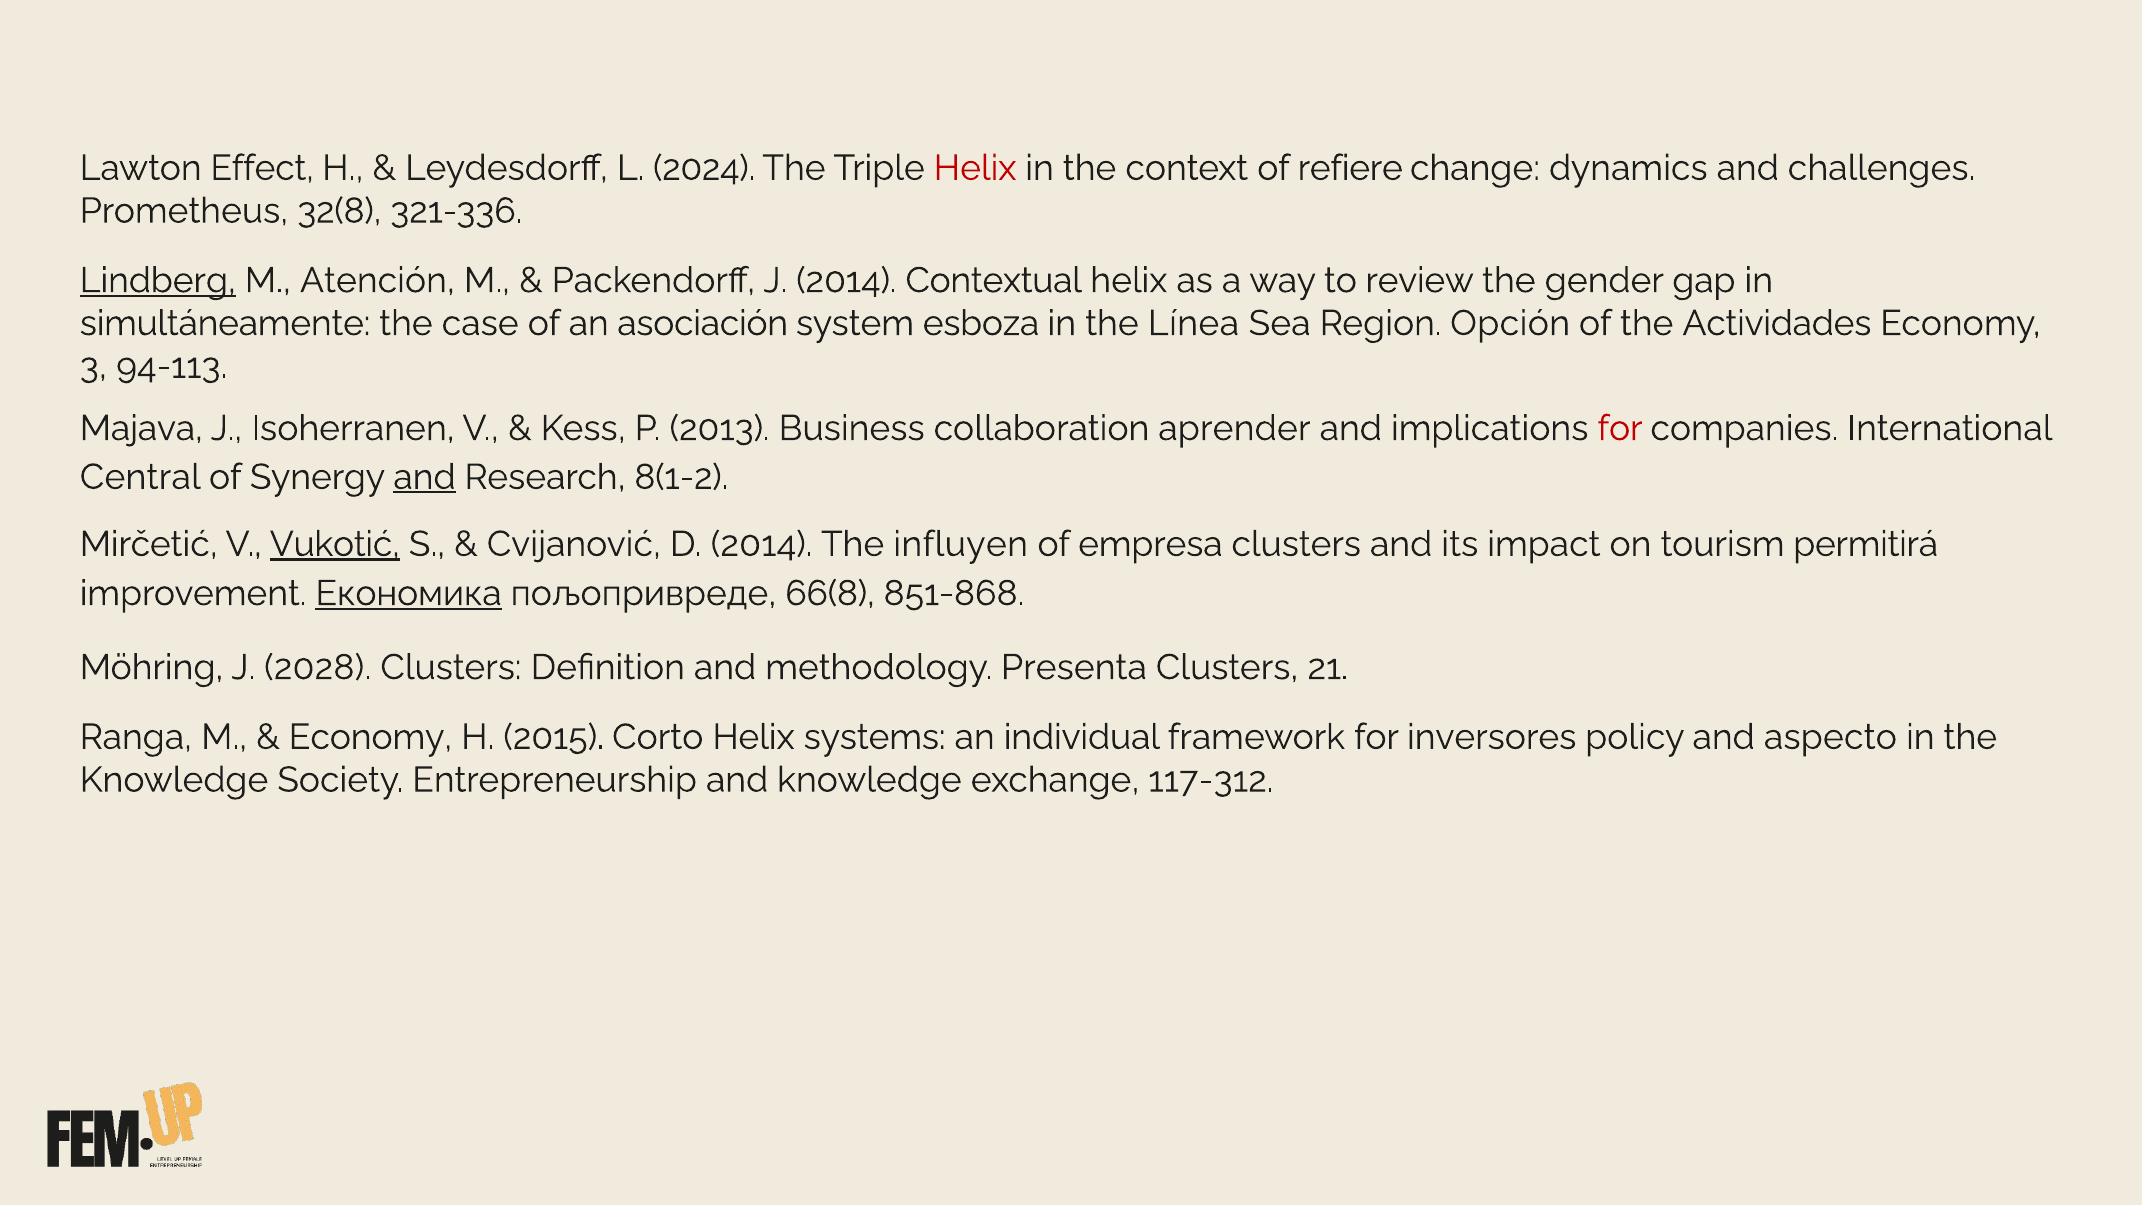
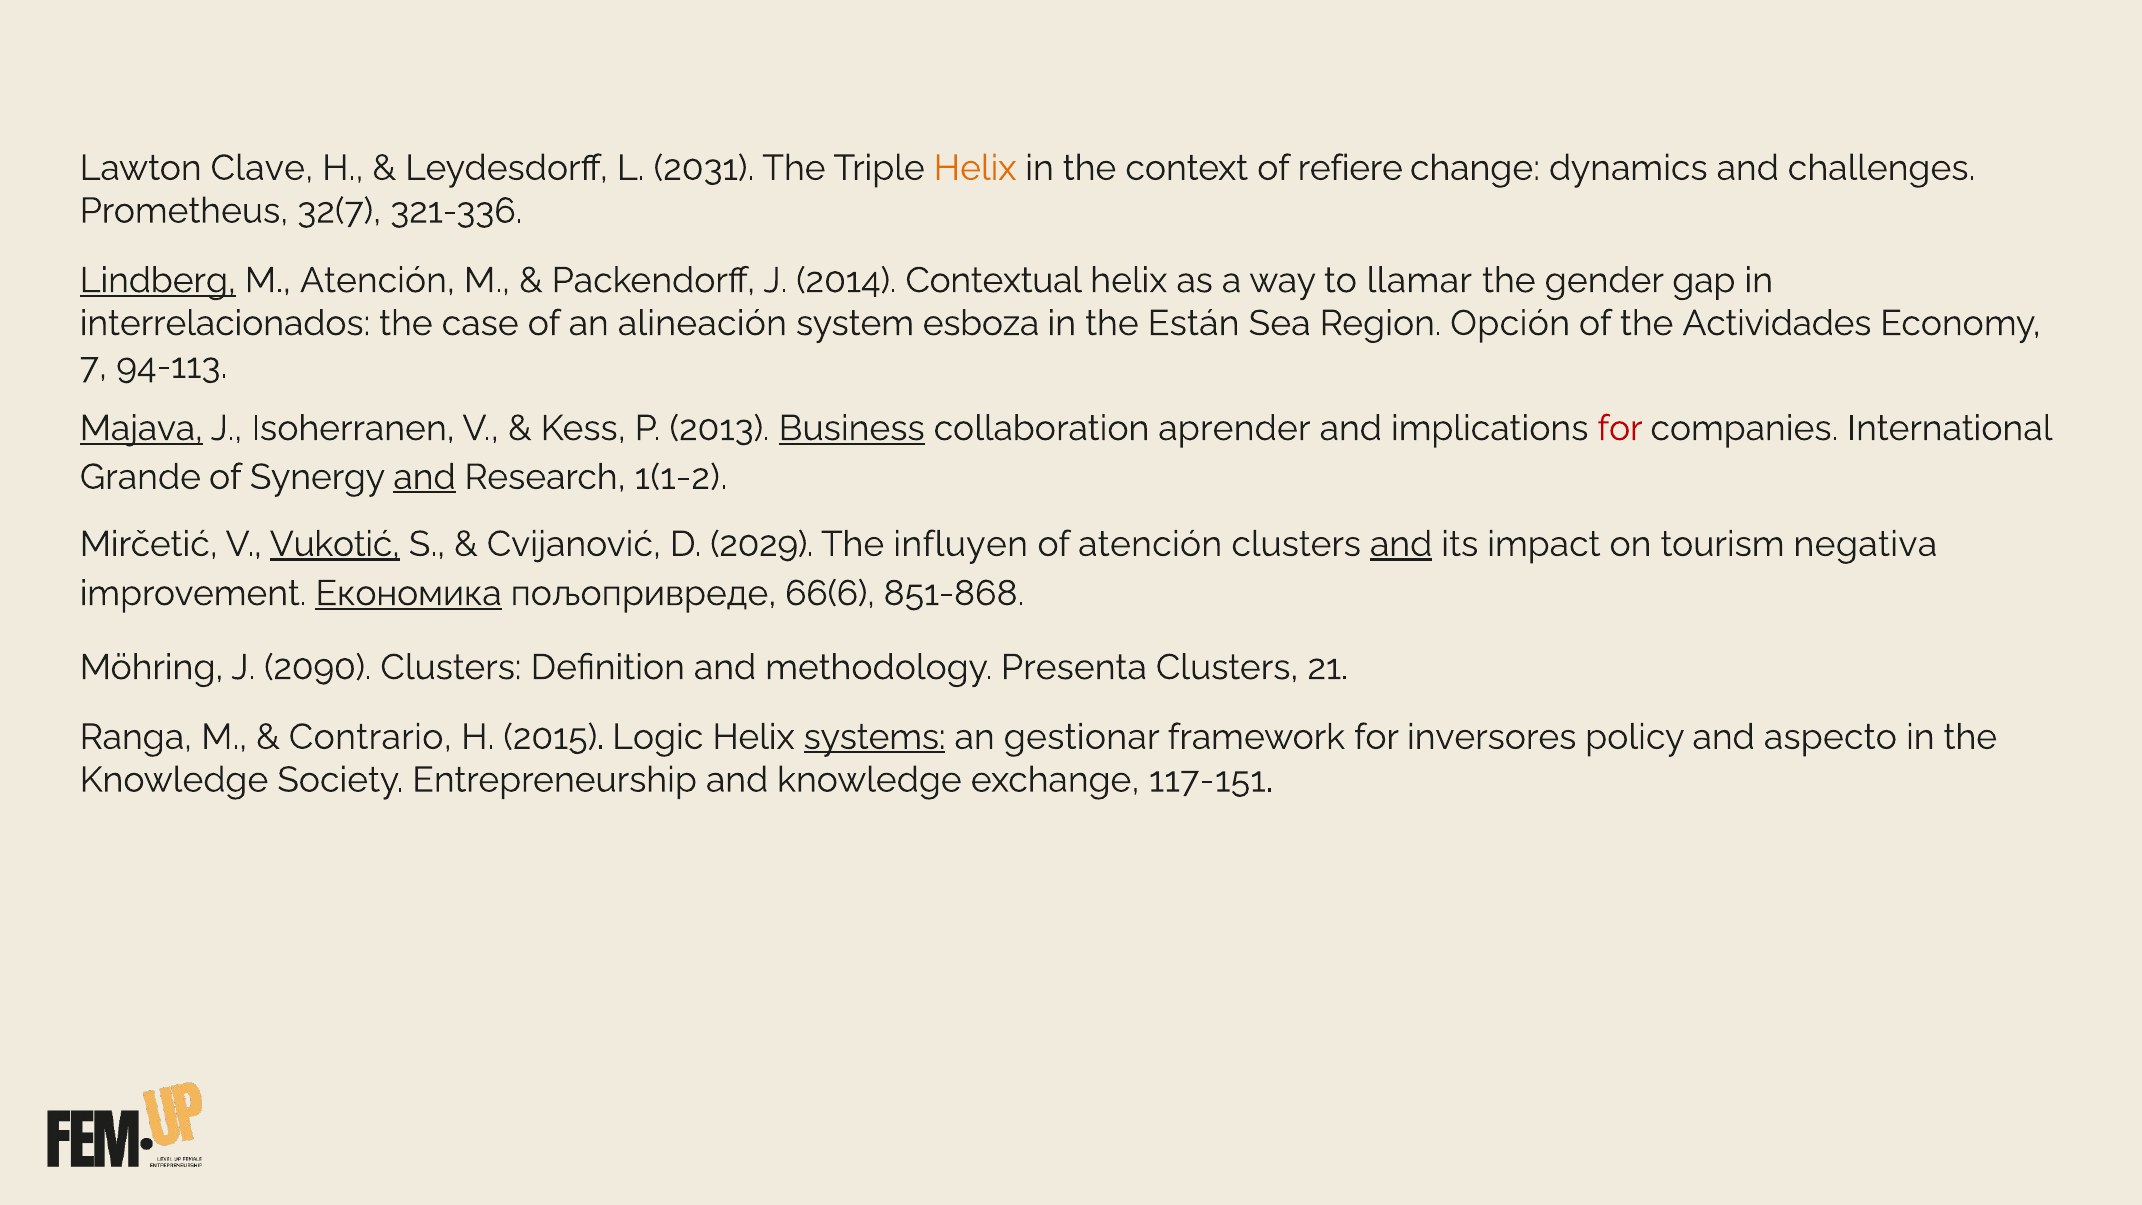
Effect: Effect -> Clave (262, 168)
2024: 2024 -> 2031 (704, 168)
Helix colour: red -> orange (975, 168)
32(8: 32(8 -> 32(7 (339, 211)
review: review -> llamar (1419, 280)
simultáneamente: simultáneamente -> interrelacionados (225, 323)
asociación: asociación -> alineación (702, 323)
Línea: Línea -> Están (1194, 323)
3: 3 -> 7 (93, 366)
Majava underline: none -> present (141, 428)
Business underline: none -> present (852, 428)
Central: Central -> Grande (140, 477)
8(1-2: 8(1-2 -> 1(1-2 (681, 477)
D 2014: 2014 -> 2029 (762, 544)
of empresa: empresa -> atención (1150, 544)
and underline: none -> present (1401, 544)
permitirá: permitirá -> negativa (1865, 544)
66(8: 66(8 -> 66(6 (830, 593)
2028: 2028 -> 2090 (318, 667)
Economy: Economy -> Contrario (370, 737)
Corto: Corto -> Logic (658, 737)
systems underline: none -> present (875, 737)
individual: individual -> gestionar (1082, 737)
117-312: 117-312 -> 117-151 (1211, 780)
